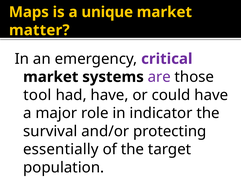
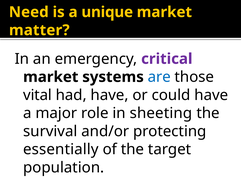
Maps: Maps -> Need (29, 12)
are colour: purple -> blue (159, 77)
tool: tool -> vital (37, 95)
indicator: indicator -> sheeting (161, 113)
